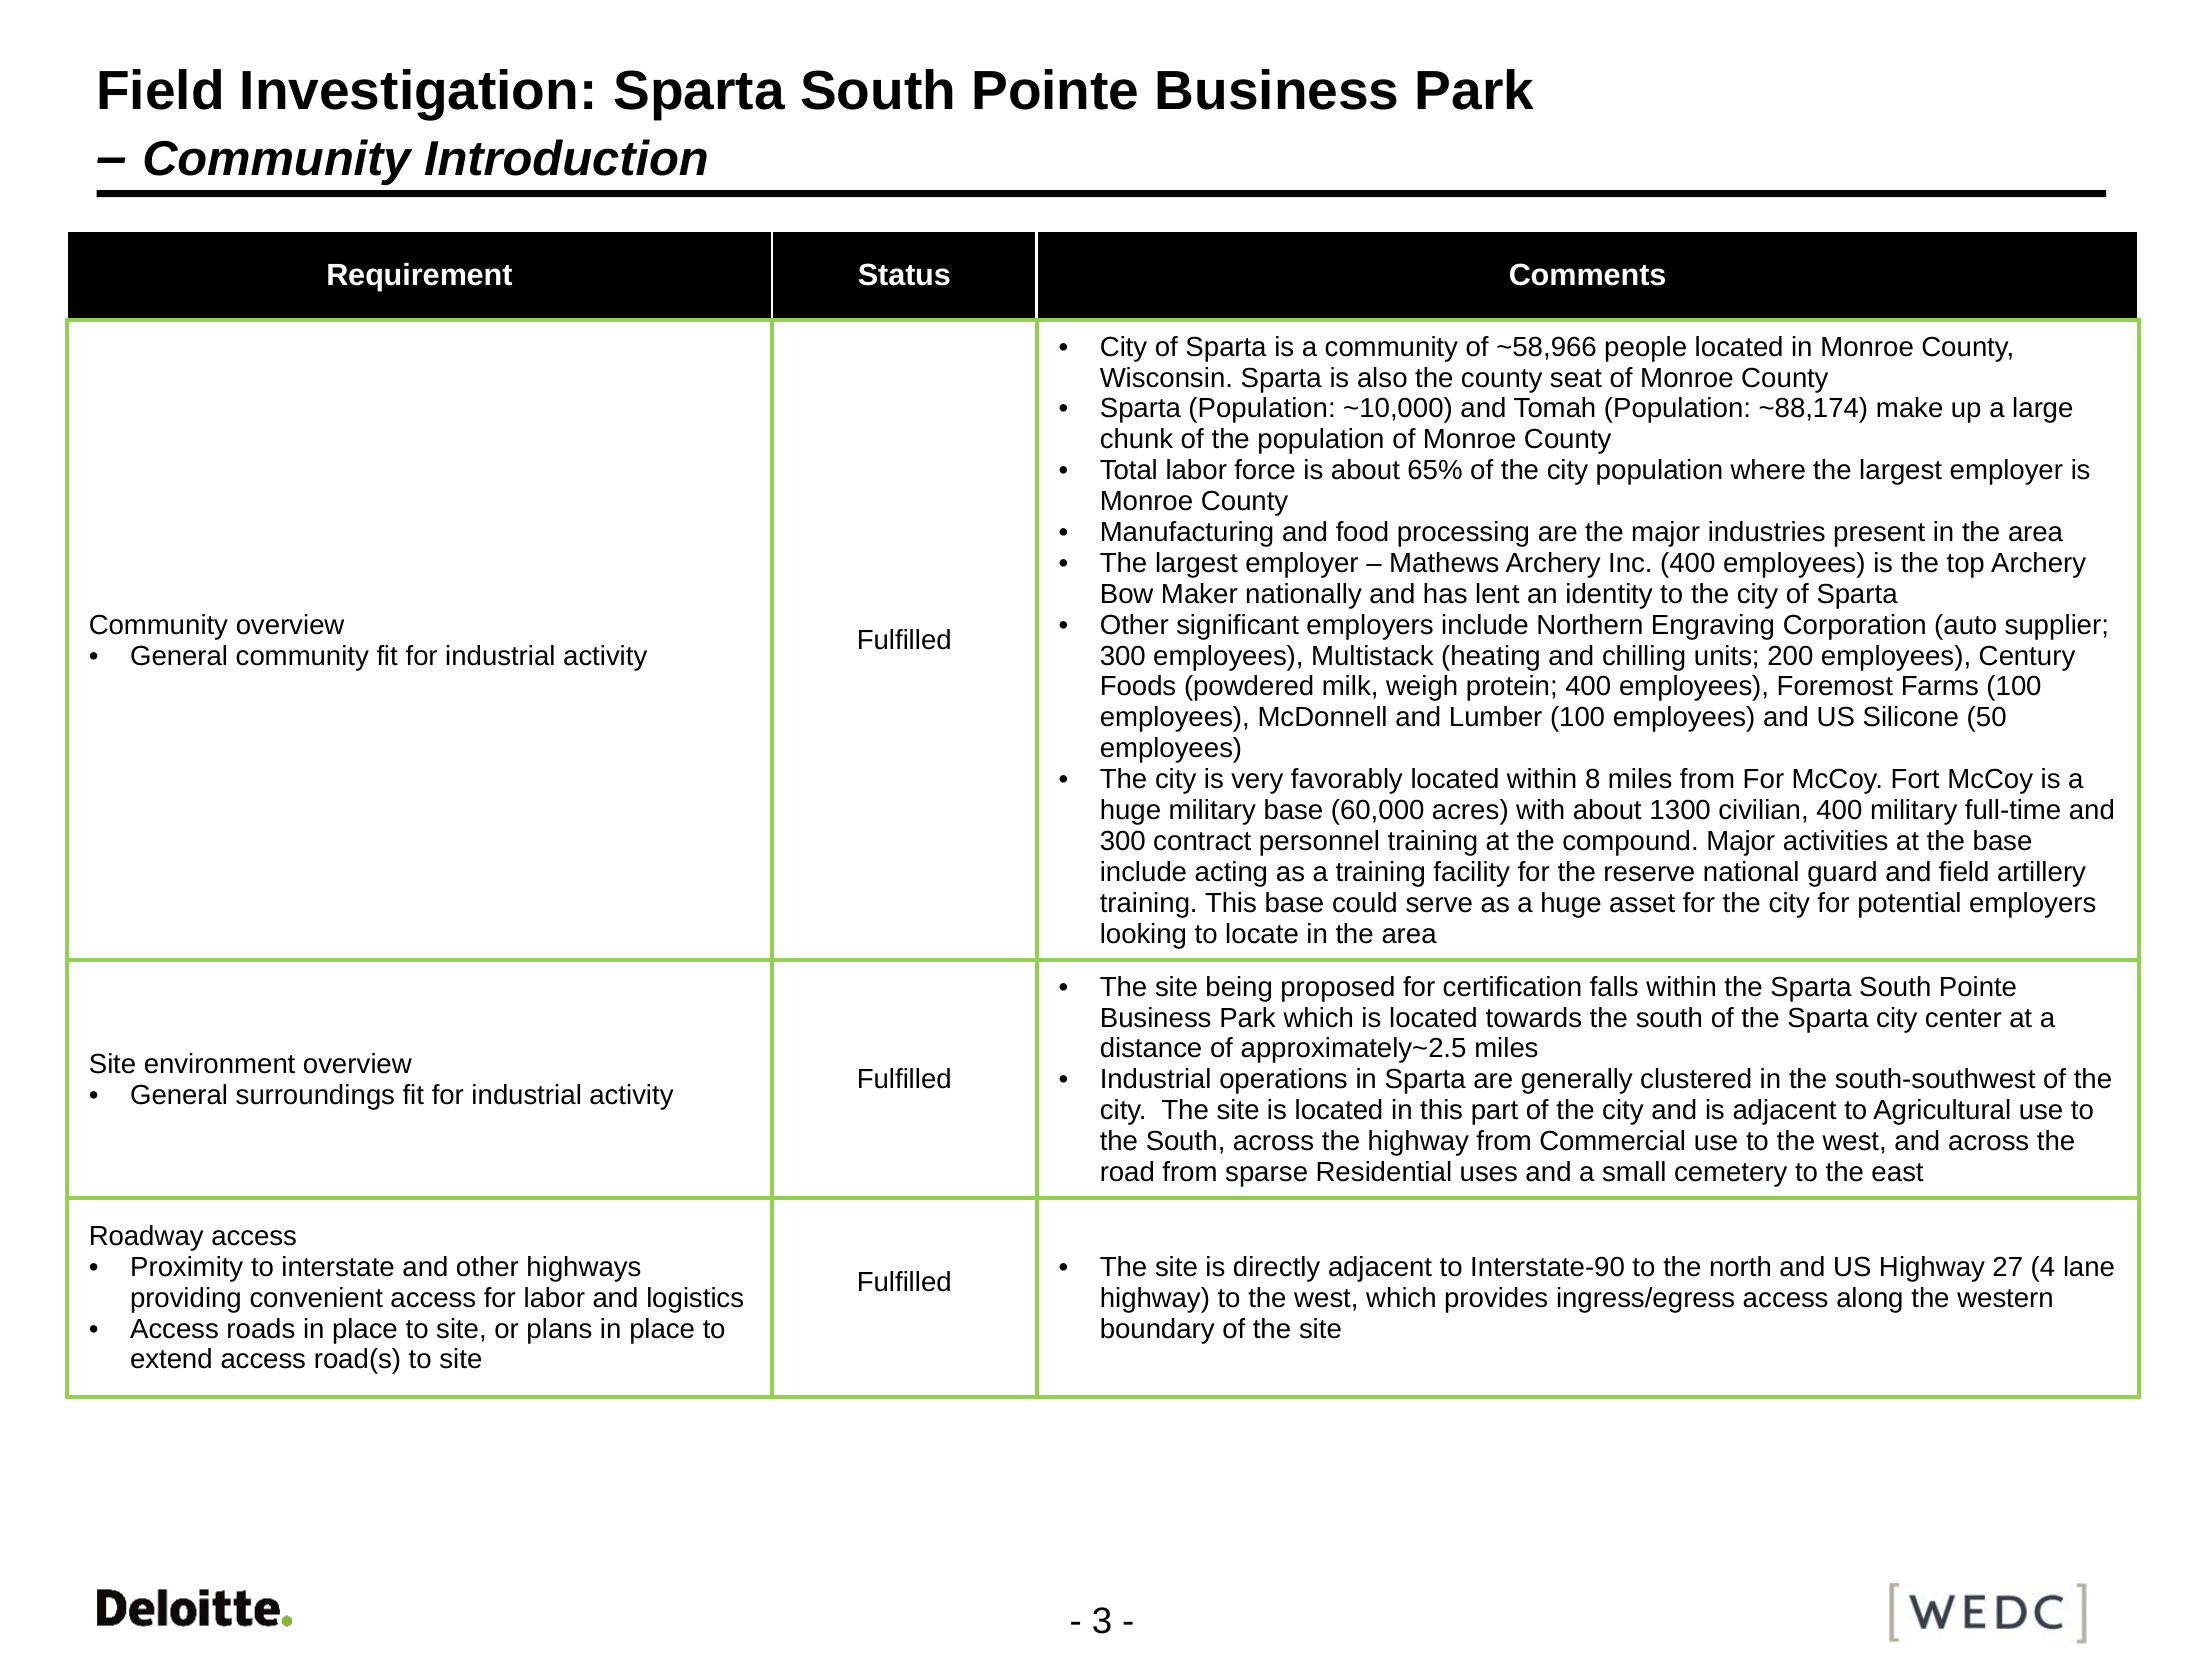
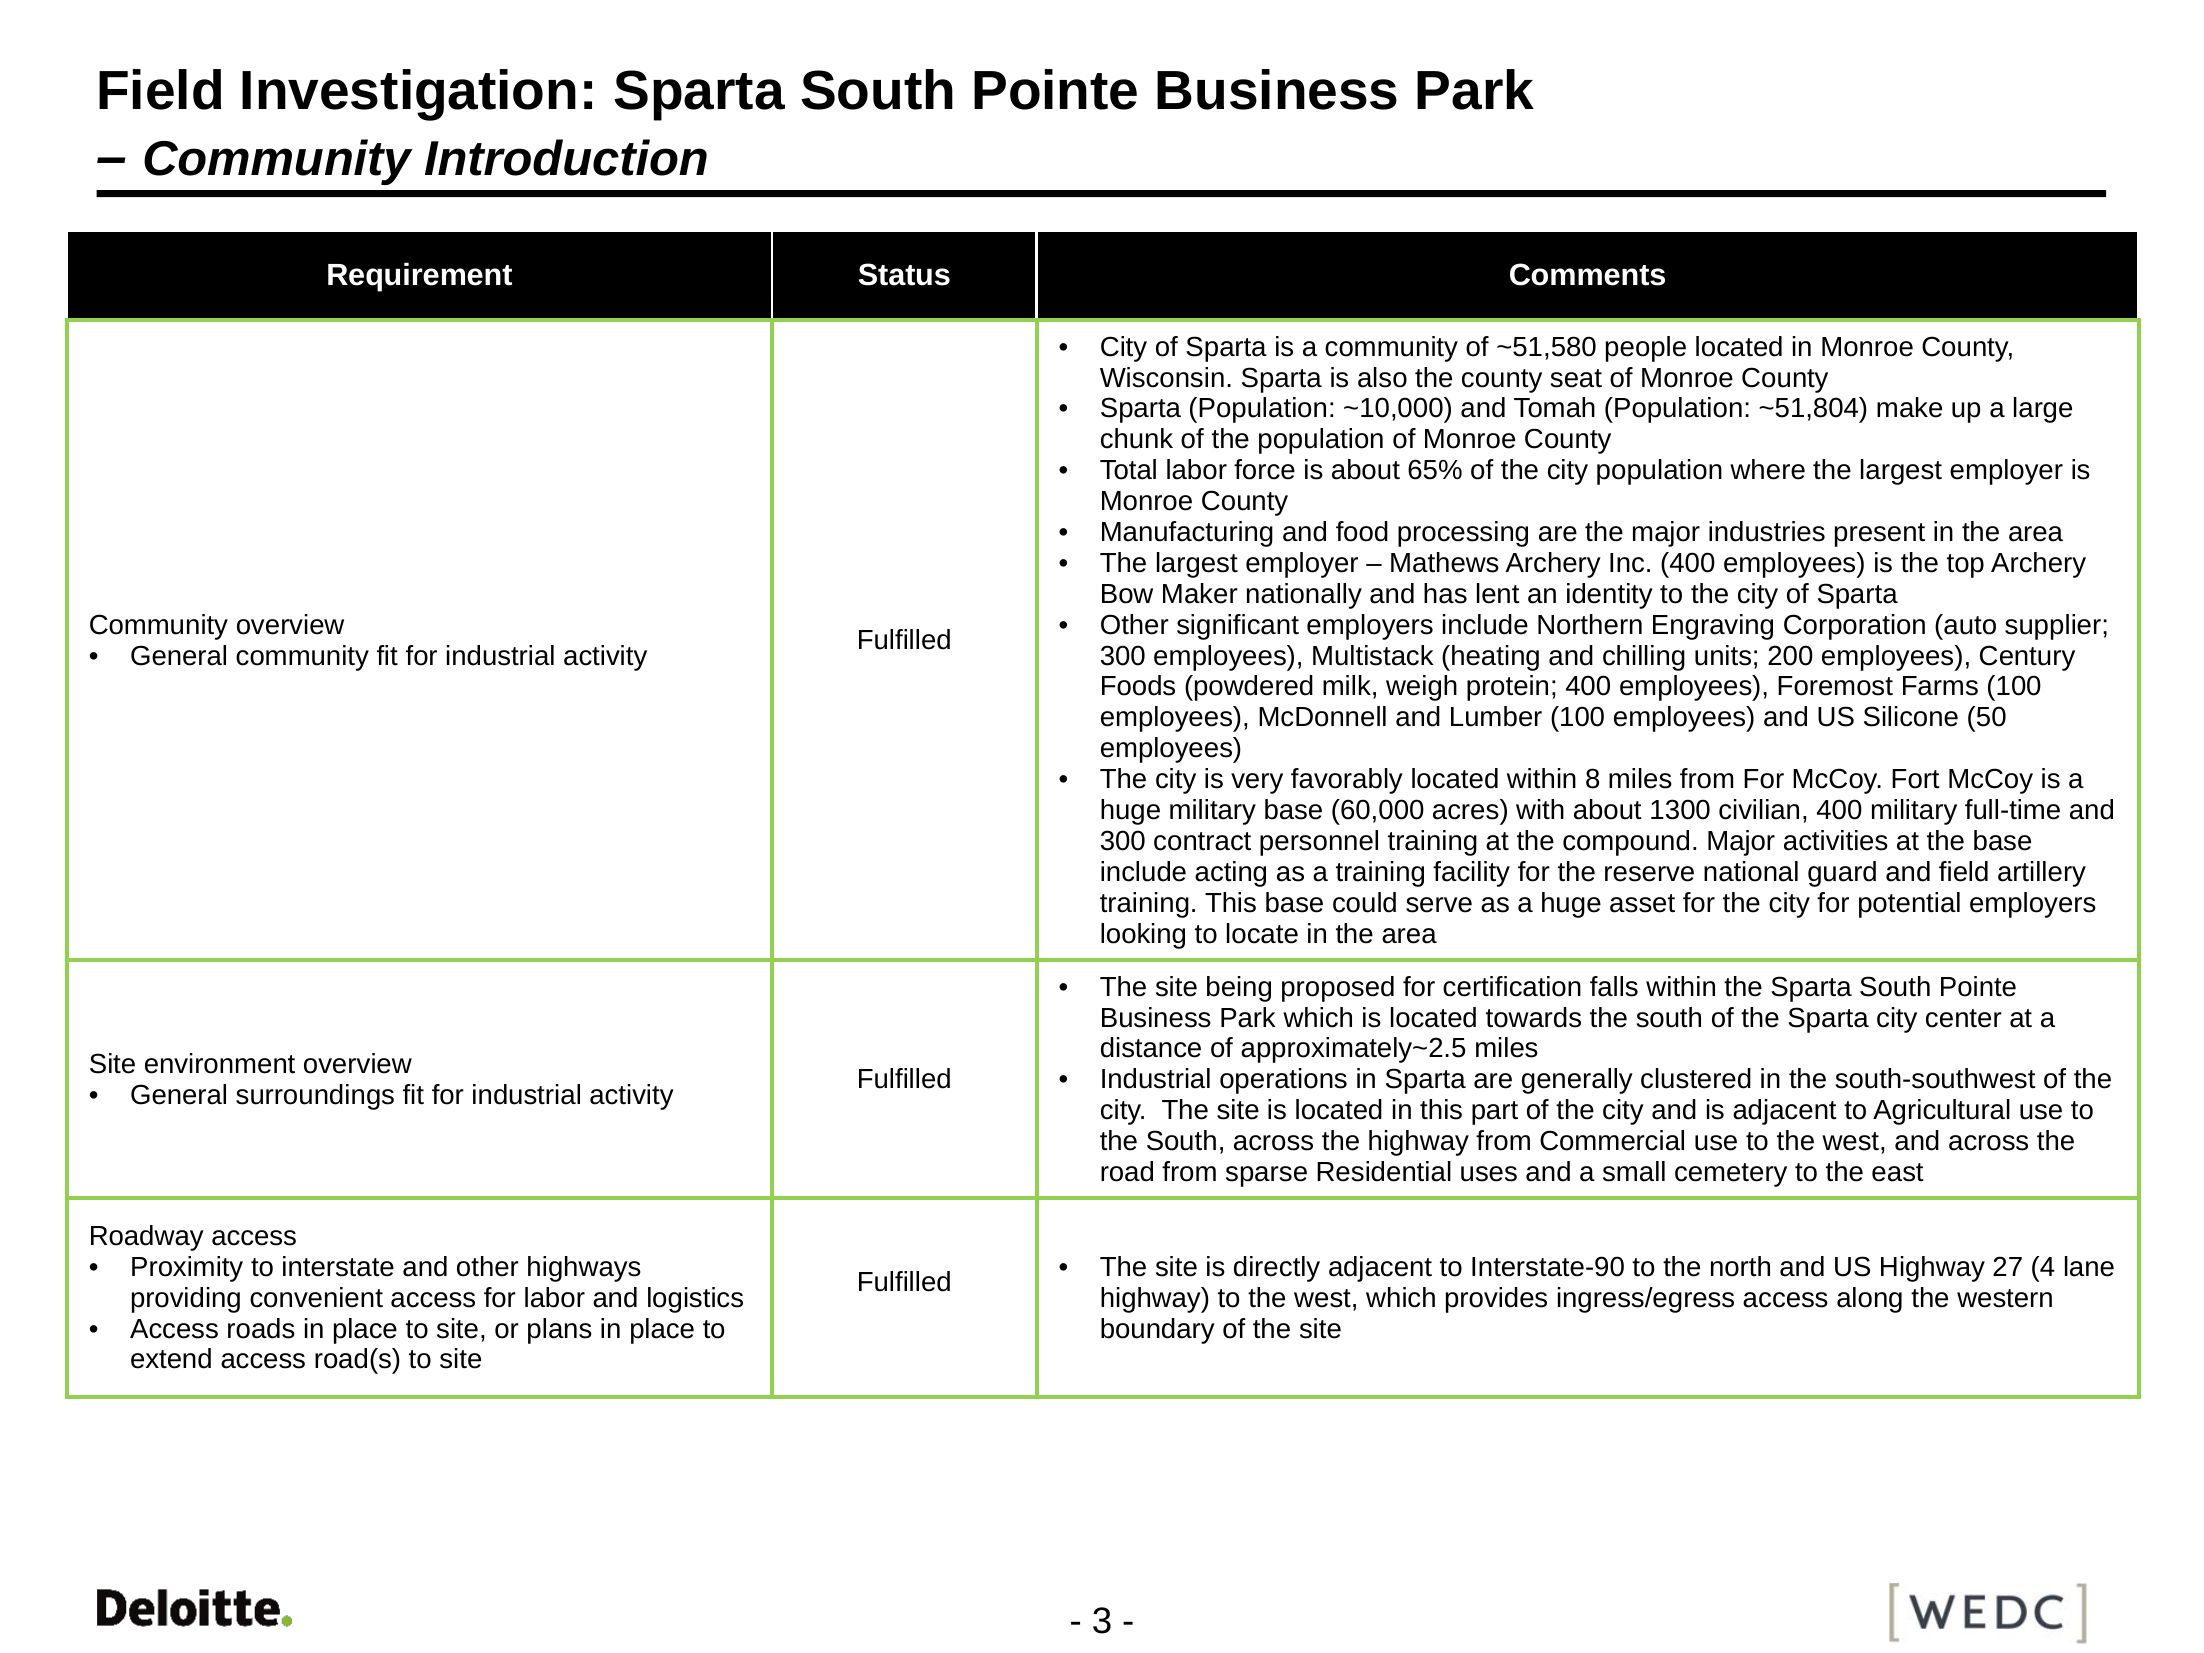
~58,966: ~58,966 -> ~51,580 (1547, 347)
~88,174: ~88,174 -> ~51,804 (1813, 409)
